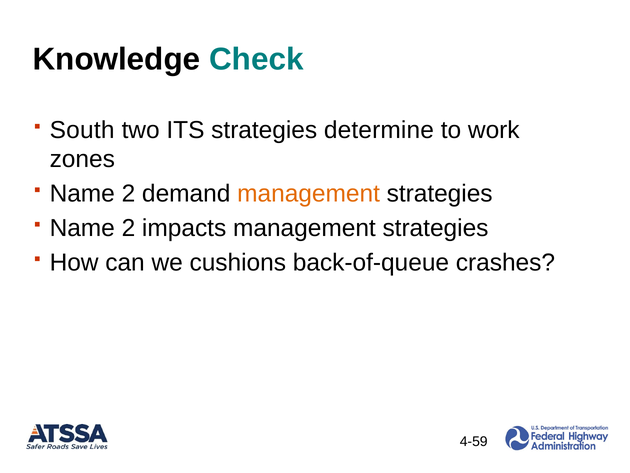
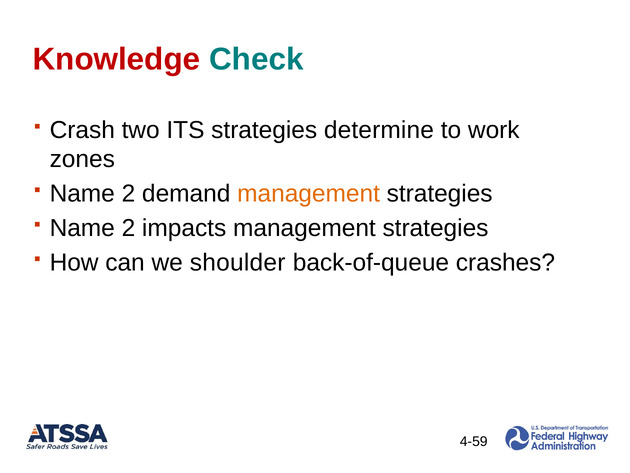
Knowledge colour: black -> red (116, 59)
South: South -> Crash (82, 130)
cushions: cushions -> shoulder (238, 262)
